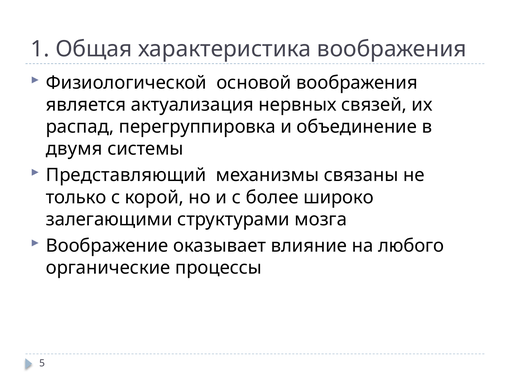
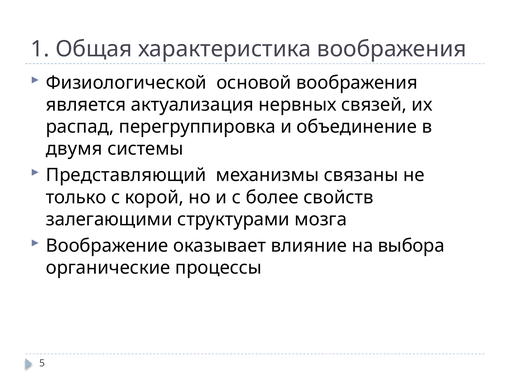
широко: широко -> свойств (339, 198)
любого: любого -> выбора (411, 246)
